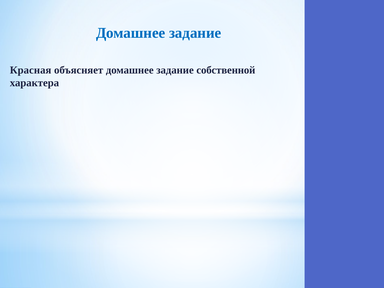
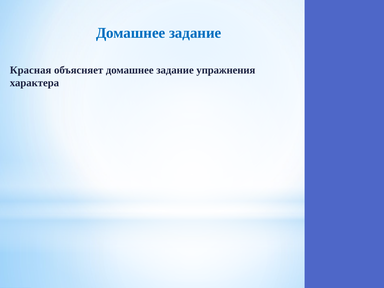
собственной: собственной -> упражнения (226, 70)
